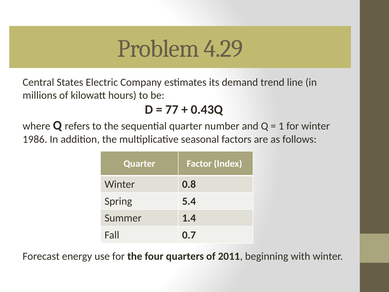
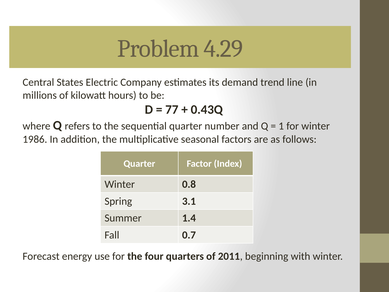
5.4: 5.4 -> 3.1 (189, 201)
